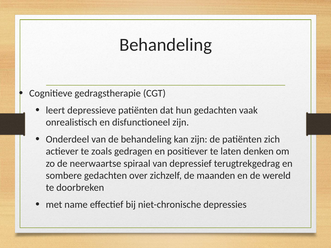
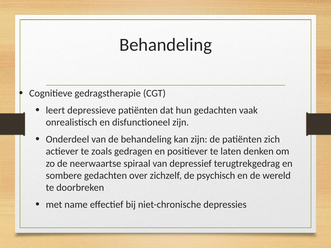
maanden: maanden -> psychisch (216, 176)
